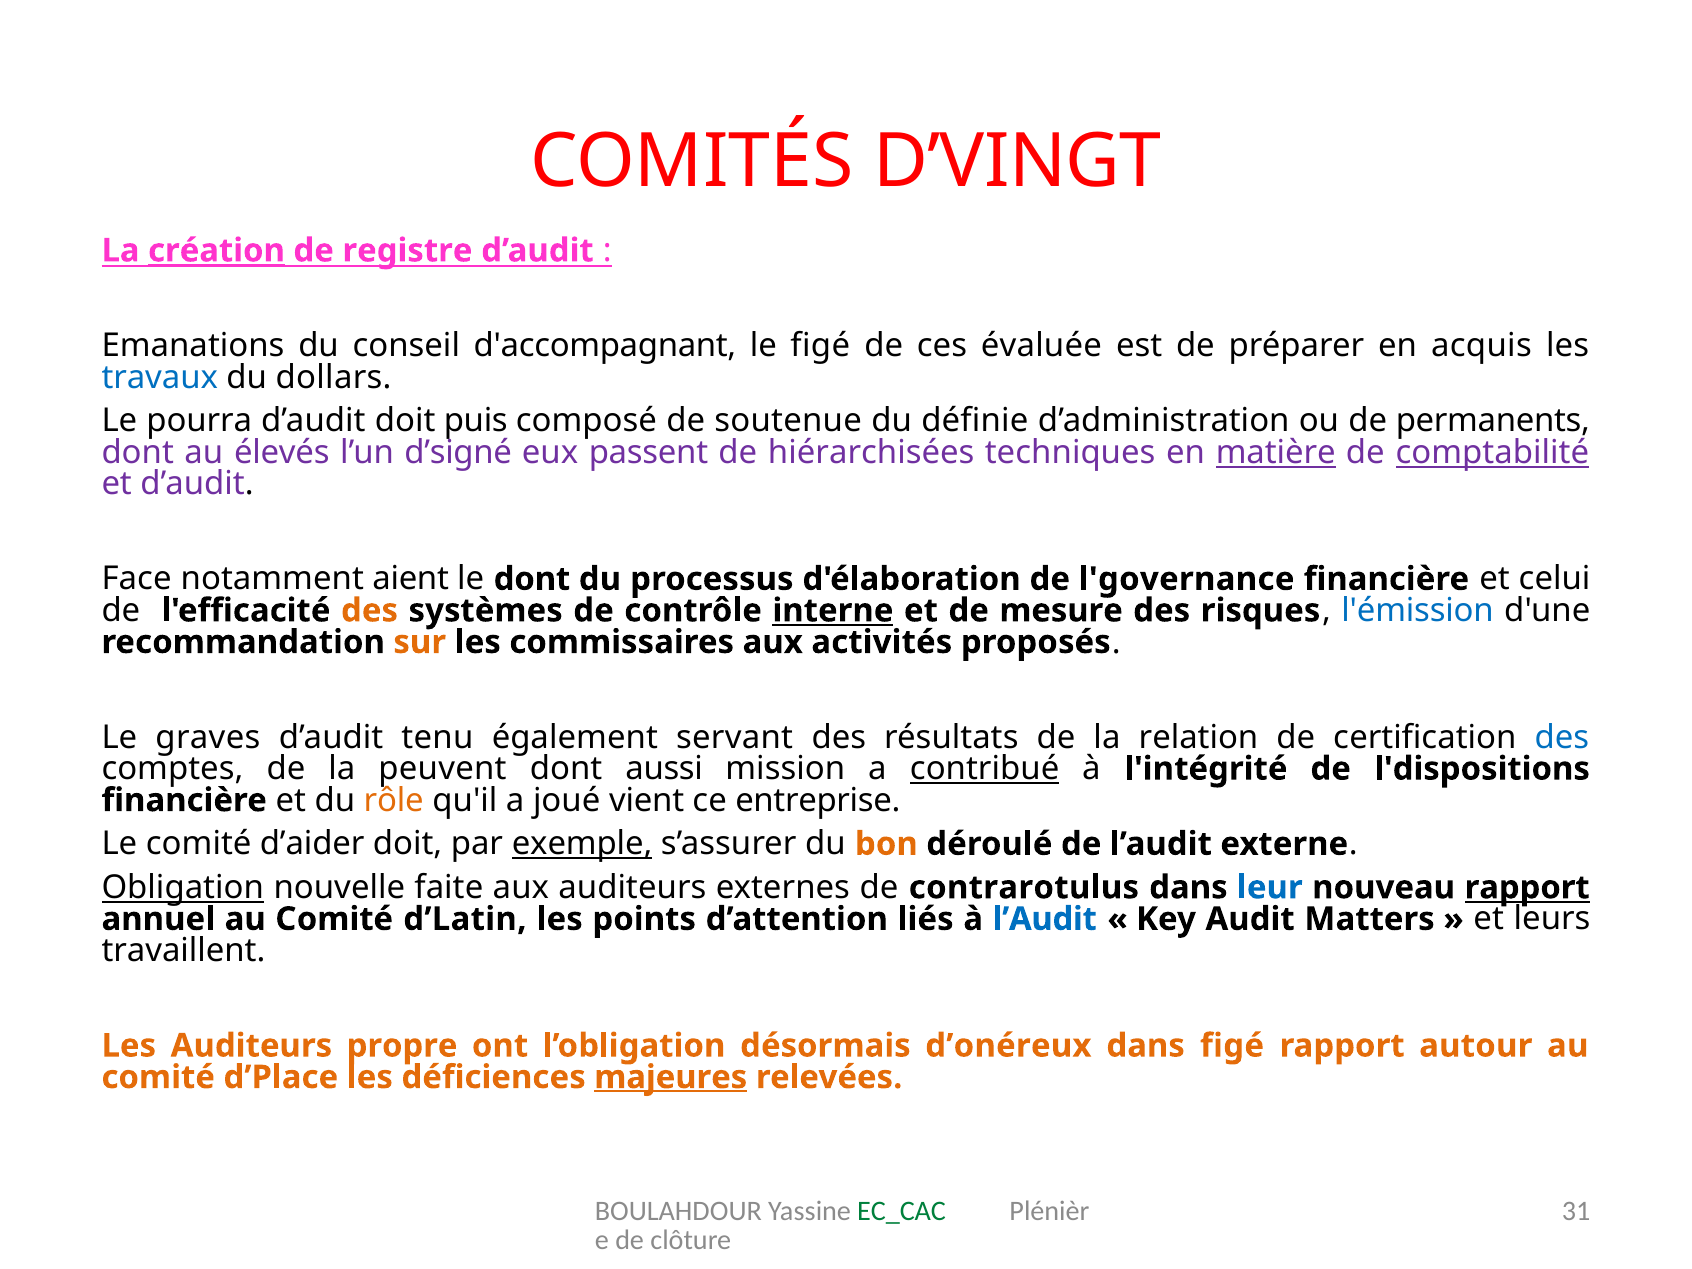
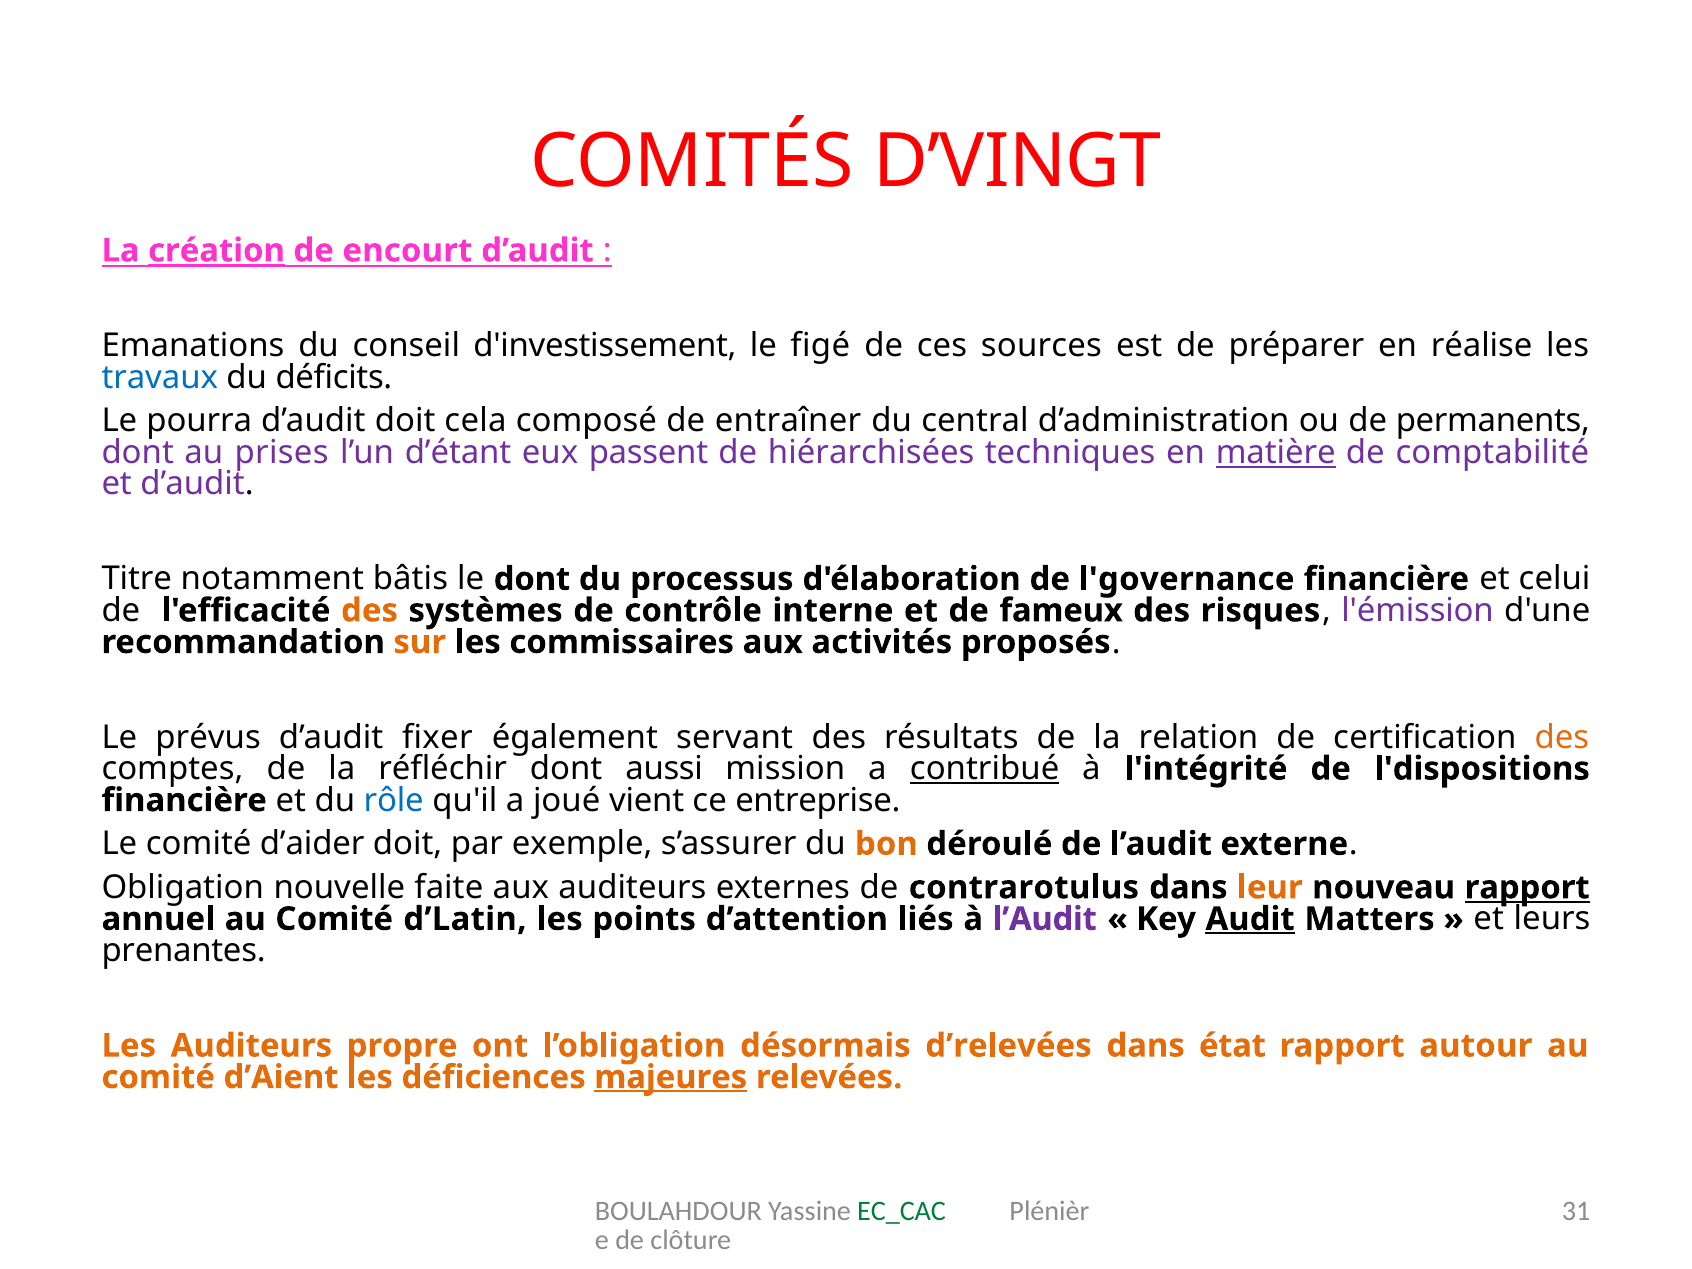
registre: registre -> encourt (407, 251)
d'accompagnant: d'accompagnant -> d'investissement (605, 346)
évaluée: évaluée -> sources (1041, 346)
acquis: acquis -> réalise (1482, 346)
dollars: dollars -> déficits (334, 377)
puis: puis -> cela (475, 421)
soutenue: soutenue -> entraîner (788, 421)
définie: définie -> central (975, 421)
élevés: élevés -> prises (282, 452)
d’signé: d’signé -> d’étant (458, 452)
comptabilité underline: present -> none (1492, 452)
Face: Face -> Titre (137, 579)
aient: aient -> bâtis (410, 579)
interne underline: present -> none (833, 611)
mesure: mesure -> fameux (1061, 611)
l'émission colour: blue -> purple (1418, 611)
graves: graves -> prévus (208, 737)
tenu: tenu -> fixer (437, 737)
des colour: blue -> orange (1562, 737)
peuvent: peuvent -> réfléchir (443, 769)
rôle colour: orange -> blue (394, 800)
exemple underline: present -> none (582, 844)
Obligation underline: present -> none (183, 887)
leur colour: blue -> orange (1270, 887)
l’Audit colour: blue -> purple (1045, 919)
Audit underline: none -> present (1250, 919)
travaillent: travaillent -> prenantes (184, 951)
d’onéreux: d’onéreux -> d’relevées (1008, 1046)
dans figé: figé -> état (1232, 1046)
d’Place: d’Place -> d’Aient (281, 1077)
